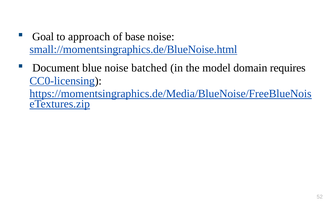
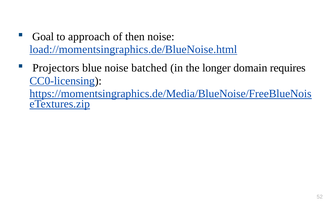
base: base -> then (135, 37)
small://momentsingraphics.de/BlueNoise.html: small://momentsingraphics.de/BlueNoise.html -> load://momentsingraphics.de/BlueNoise.html (133, 50)
Document: Document -> Projectors (56, 68)
model: model -> longer (217, 68)
